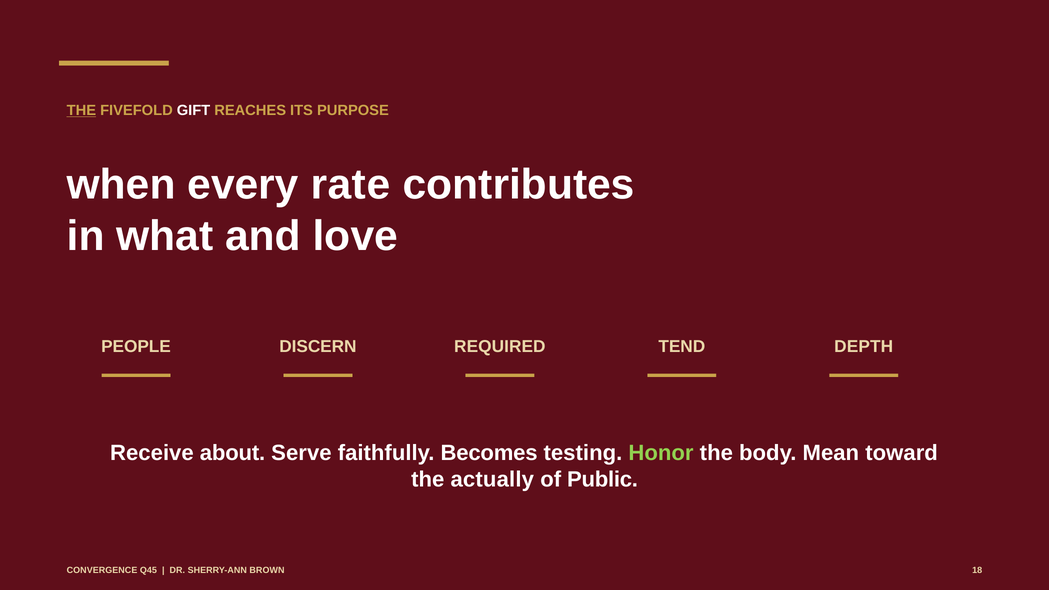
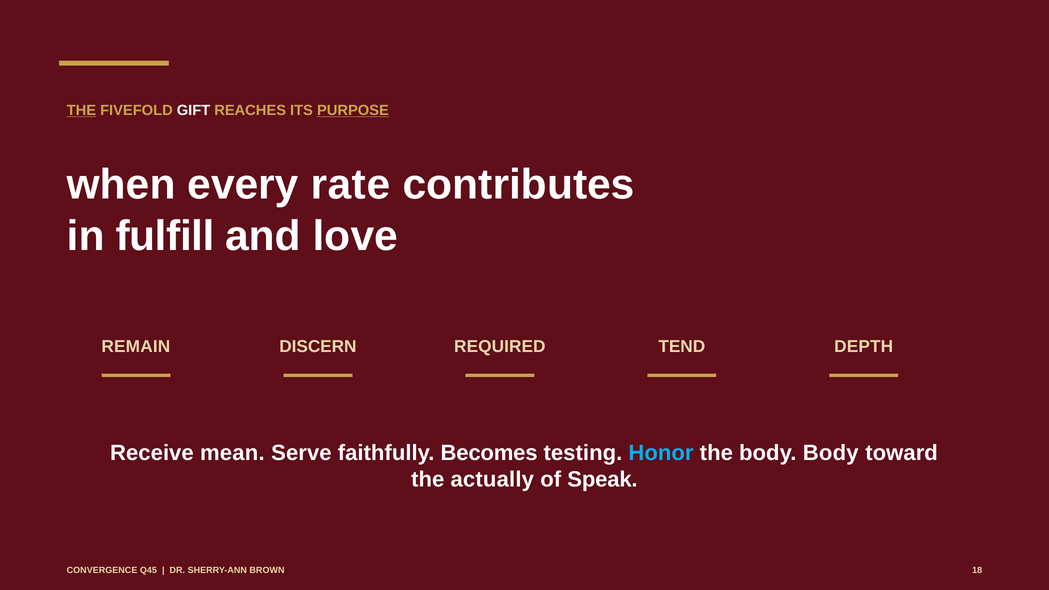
PURPOSE underline: none -> present (353, 110)
what: what -> fulfill (165, 236)
PEOPLE: PEOPLE -> REMAIN (136, 346)
about: about -> mean (232, 453)
Honor colour: light green -> light blue (661, 453)
body Mean: Mean -> Body (831, 453)
Public: Public -> Speak (602, 480)
